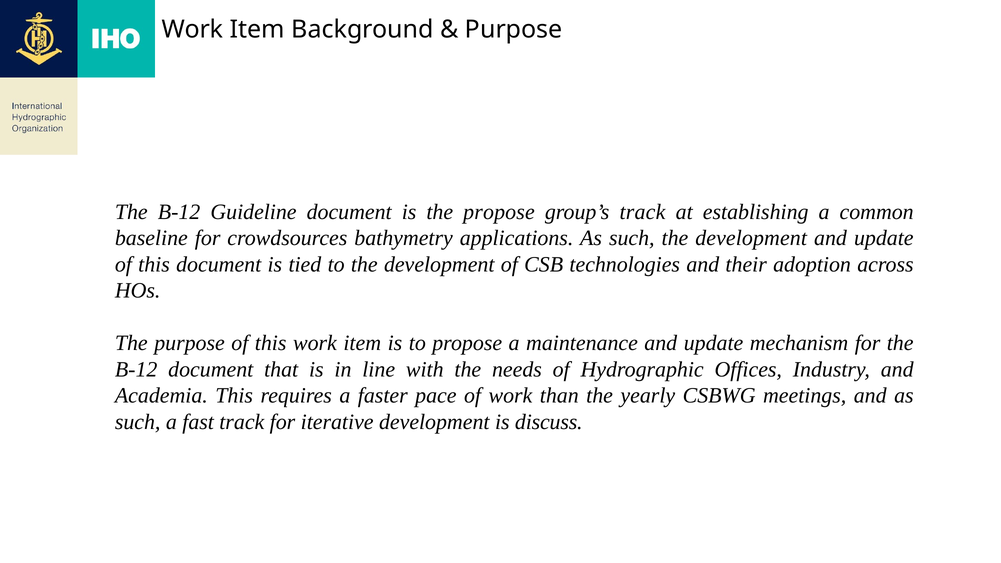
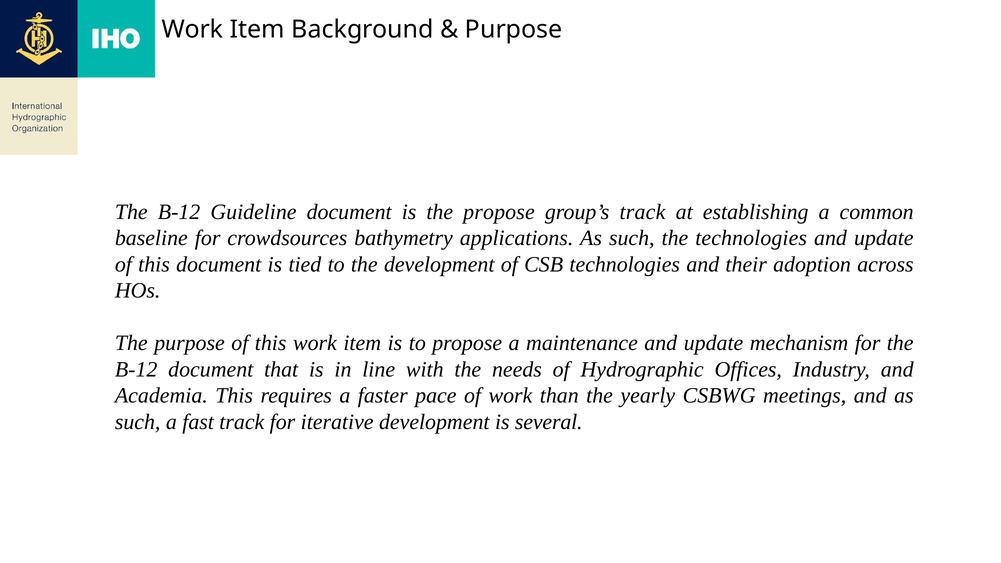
such the development: development -> technologies (751, 238)
discuss: discuss -> several (549, 422)
